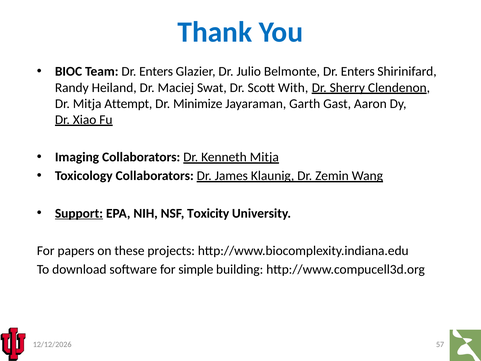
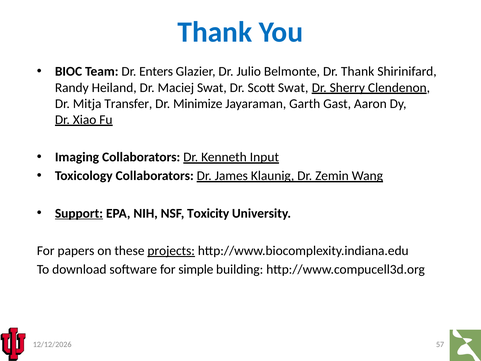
Belmonte Dr Enters: Enters -> Thank (358, 71)
Scott With: With -> Swat (293, 88)
Attempt: Attempt -> Transfer (128, 104)
Kenneth Mitja: Mitja -> Input (264, 157)
projects underline: none -> present (171, 251)
